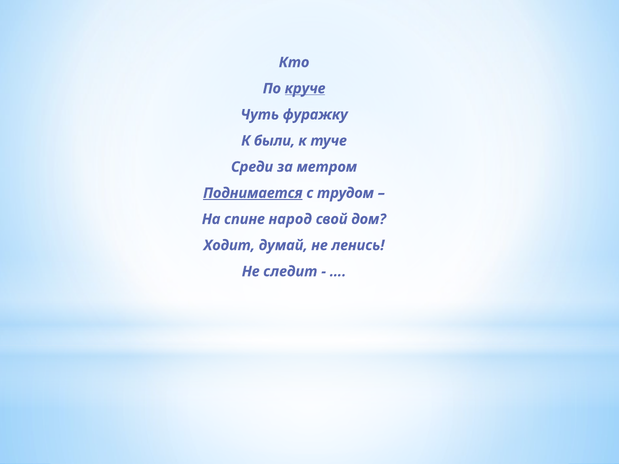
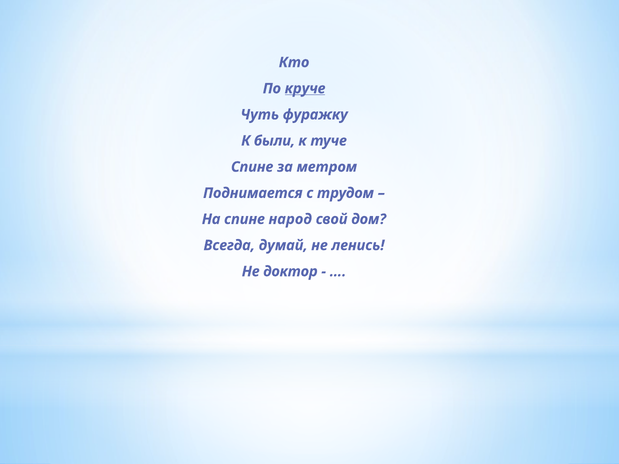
Среди: Среди -> Спине (252, 167)
Поднимается underline: present -> none (253, 193)
Ходит: Ходит -> Всегда (229, 245)
следит: следит -> доктор (290, 272)
